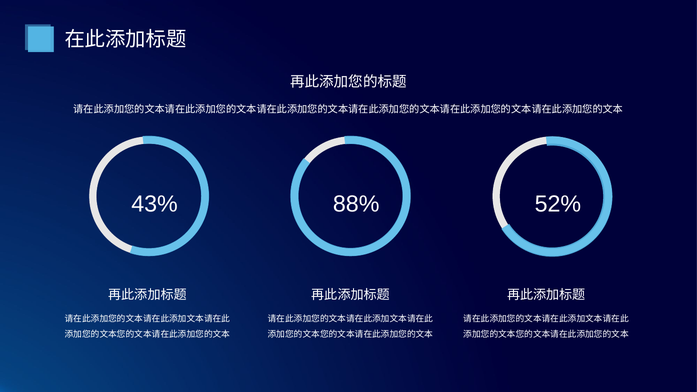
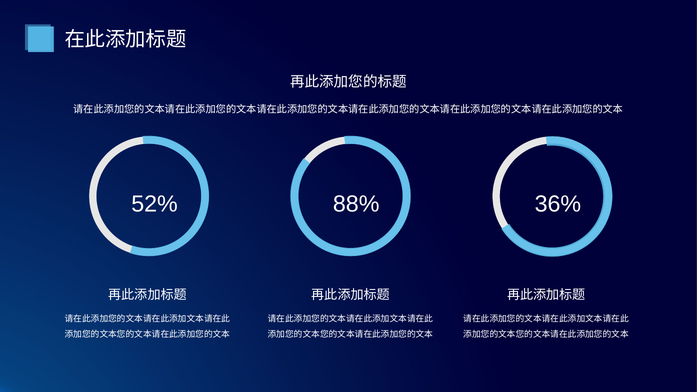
43%: 43% -> 52% (155, 204)
52%: 52% -> 36% (558, 204)
